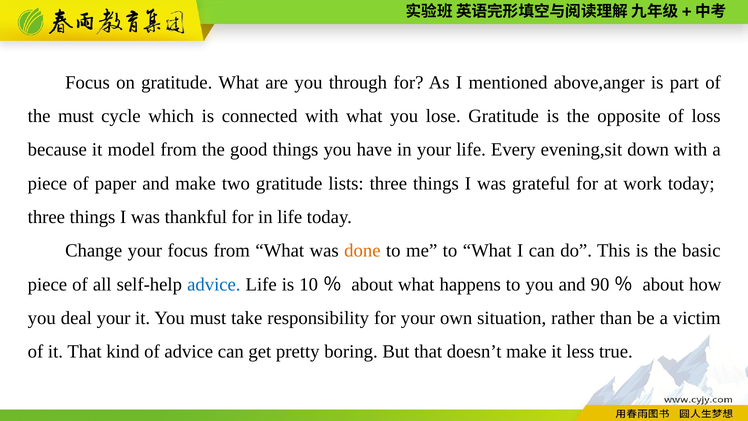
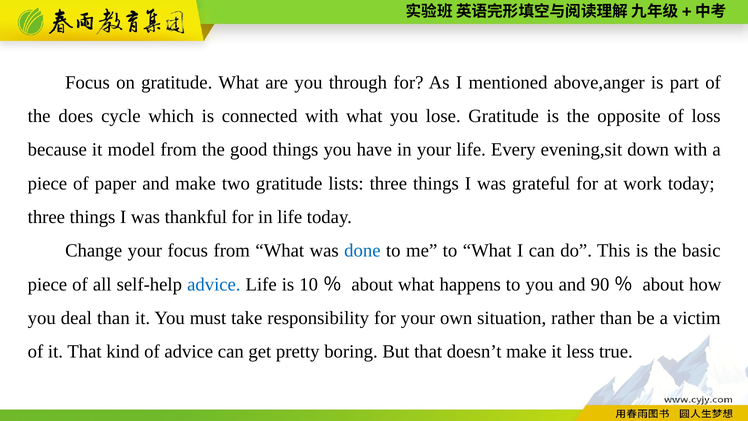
the must: must -> does (76, 116)
done colour: orange -> blue (362, 251)
deal your: your -> than (113, 318)
